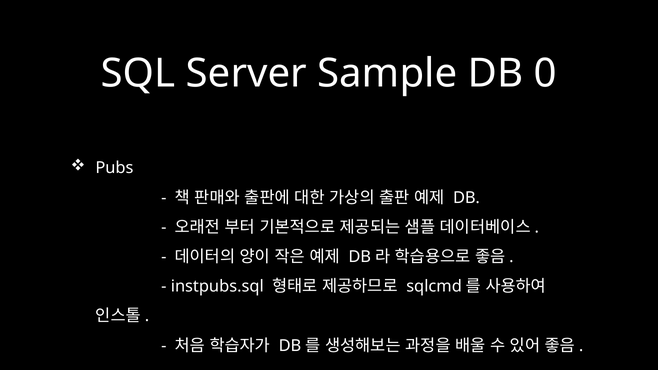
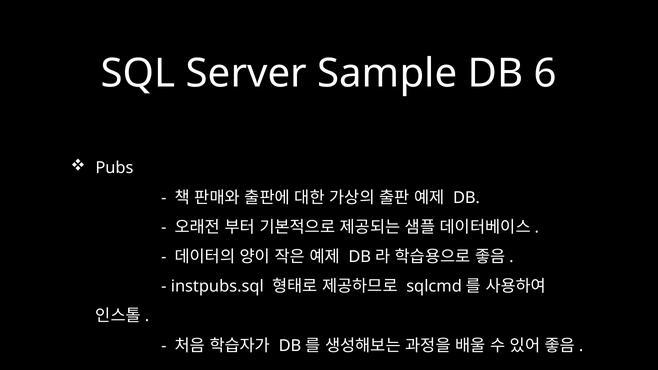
0: 0 -> 6 (545, 73)
